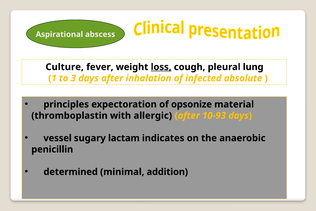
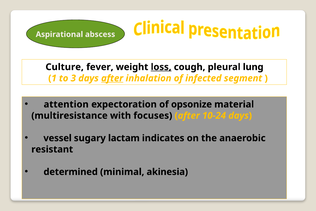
after underline: none -> present (112, 78)
absolute: absolute -> segment (243, 78)
principles: principles -> attention (66, 104)
thromboplastin: thromboplastin -> multiresistance (69, 115)
allergic: allergic -> focuses (153, 115)
10-93: 10-93 -> 10-24 (214, 115)
penicillin: penicillin -> resistant (52, 149)
addition: addition -> akinesia (167, 172)
